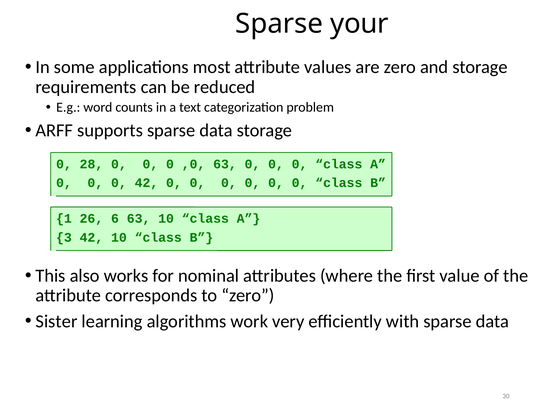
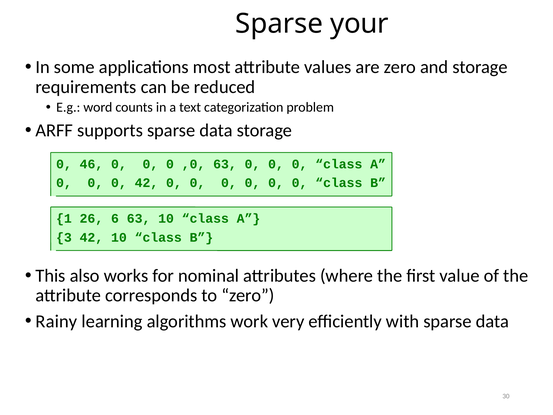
28: 28 -> 46 (91, 164)
Sister: Sister -> Rainy (56, 321)
